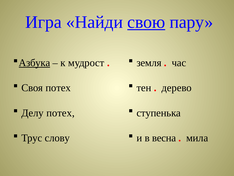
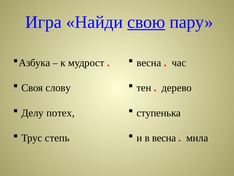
Азбука underline: present -> none (34, 63)
земля: земля -> весна (149, 63)
Своя потех: потех -> слову (58, 88)
слову: слову -> степь (57, 138)
